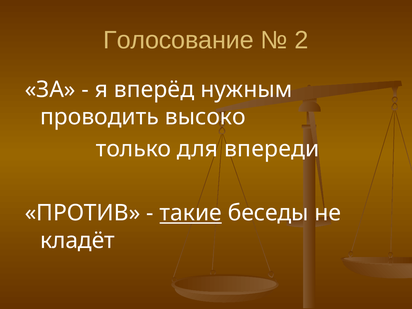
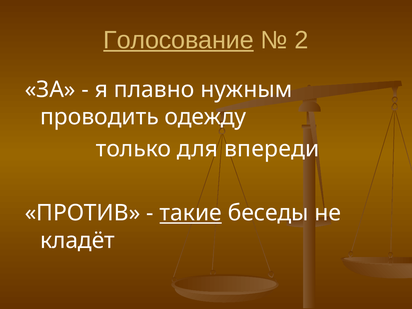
Голосование underline: none -> present (178, 40)
вперёд: вперёд -> плавно (154, 89)
высоко: высоко -> одежду (205, 117)
